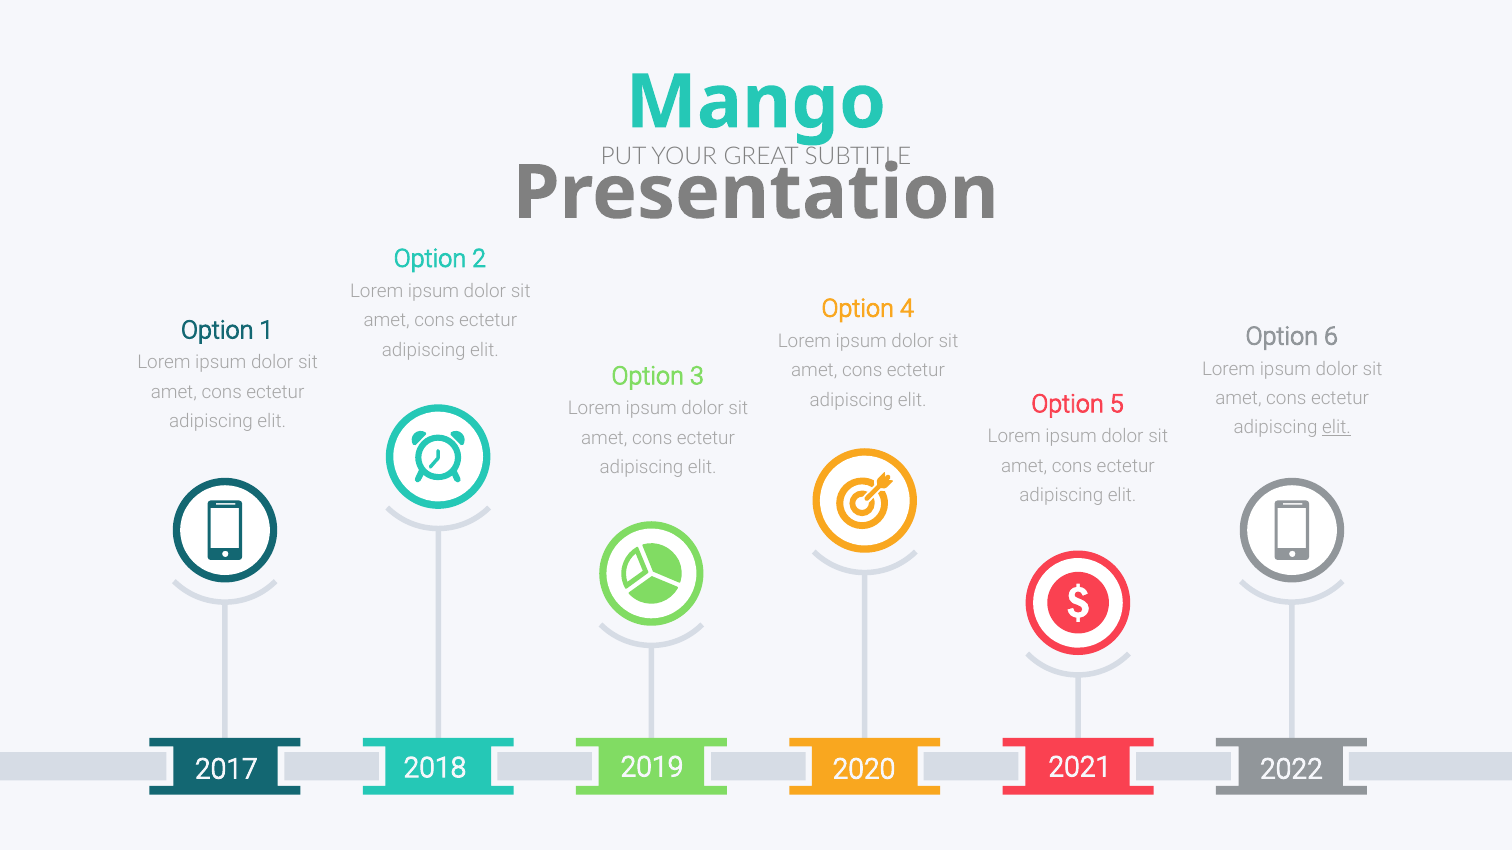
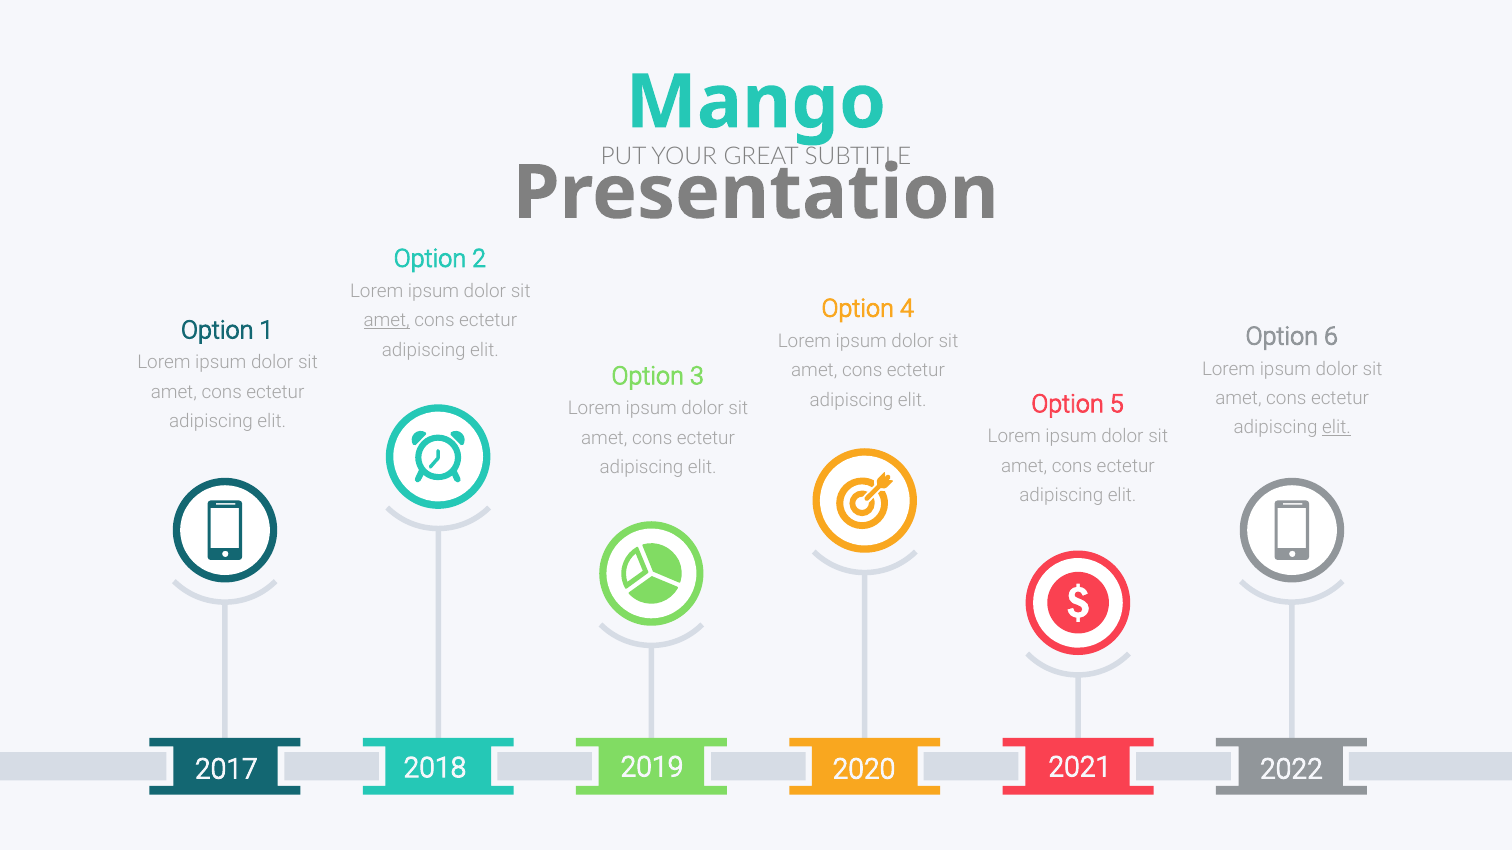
amet underline: none -> present (387, 321)
